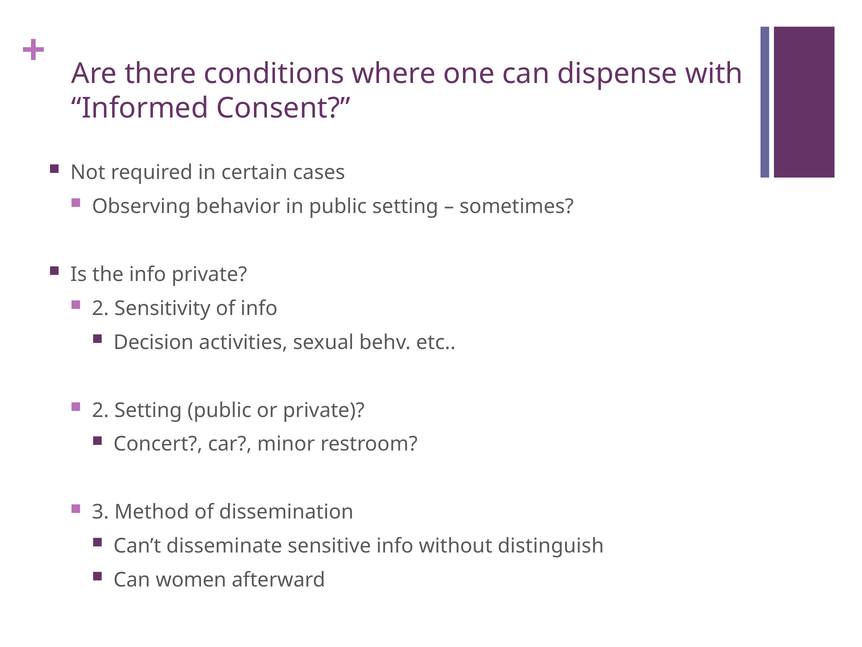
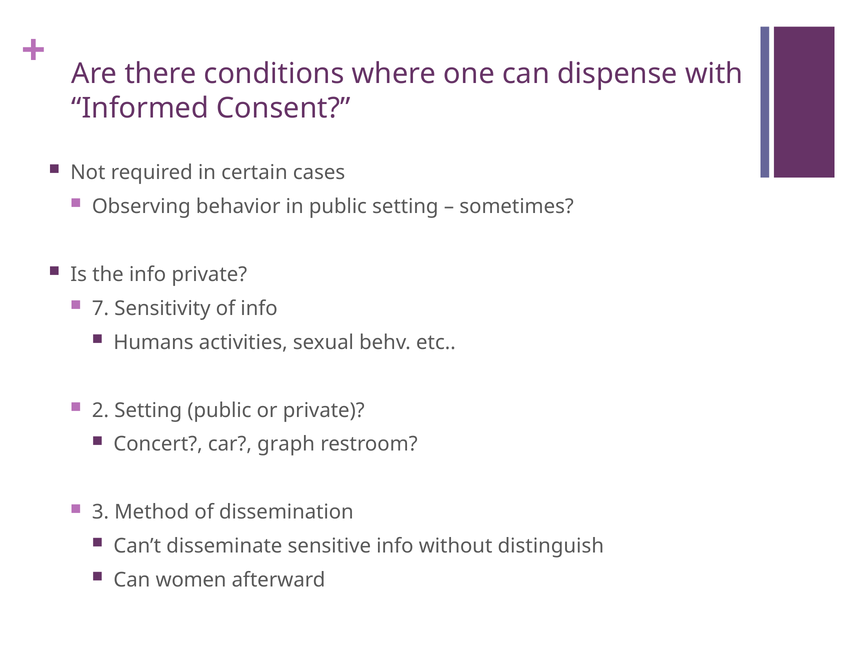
2: 2 -> 7 (100, 308)
Decision: Decision -> Humans (154, 342)
minor: minor -> graph (286, 444)
